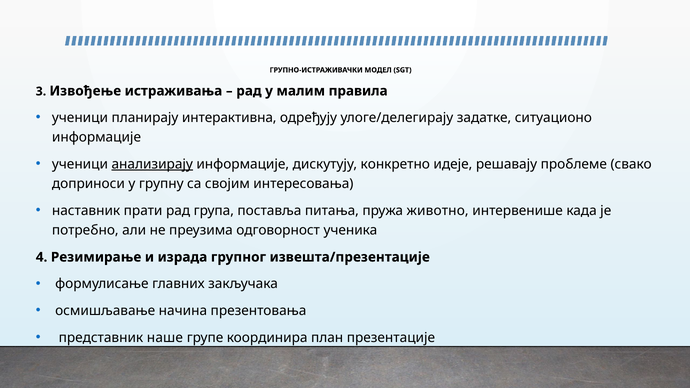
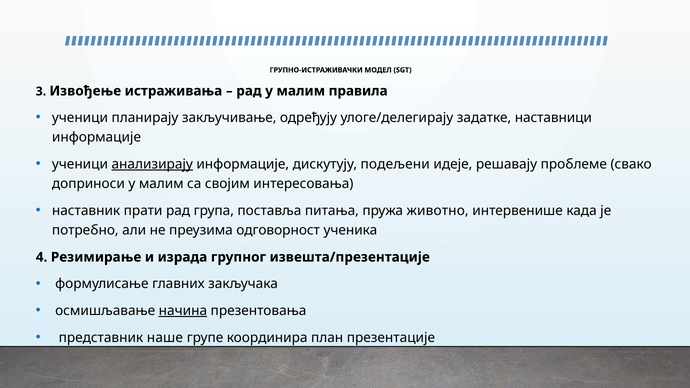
интерактивна: интерактивна -> закључивање (229, 118)
ситуационо: ситуационо -> наставници (553, 118)
конкретно: конкретно -> подељени (395, 164)
доприноси у групну: групну -> малим (161, 184)
начина underline: none -> present (183, 311)
